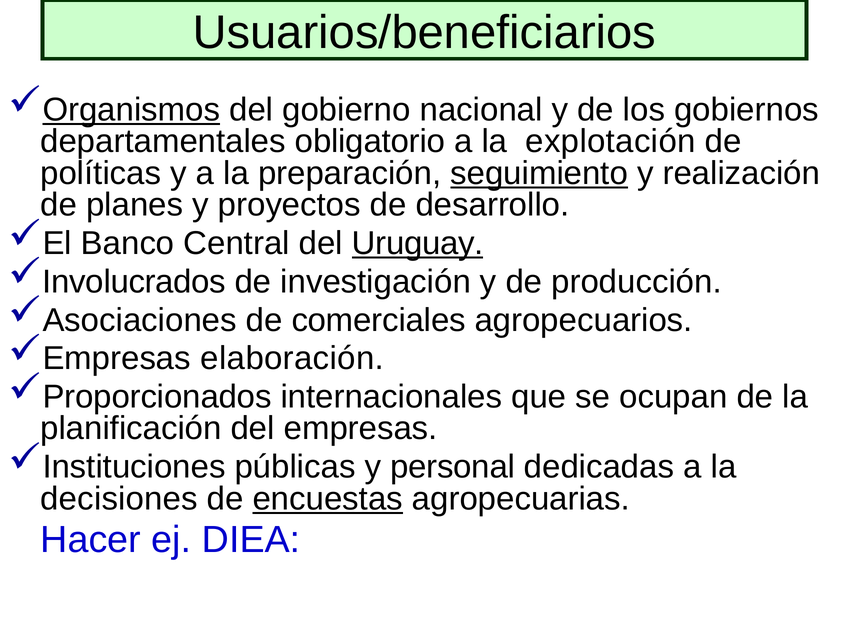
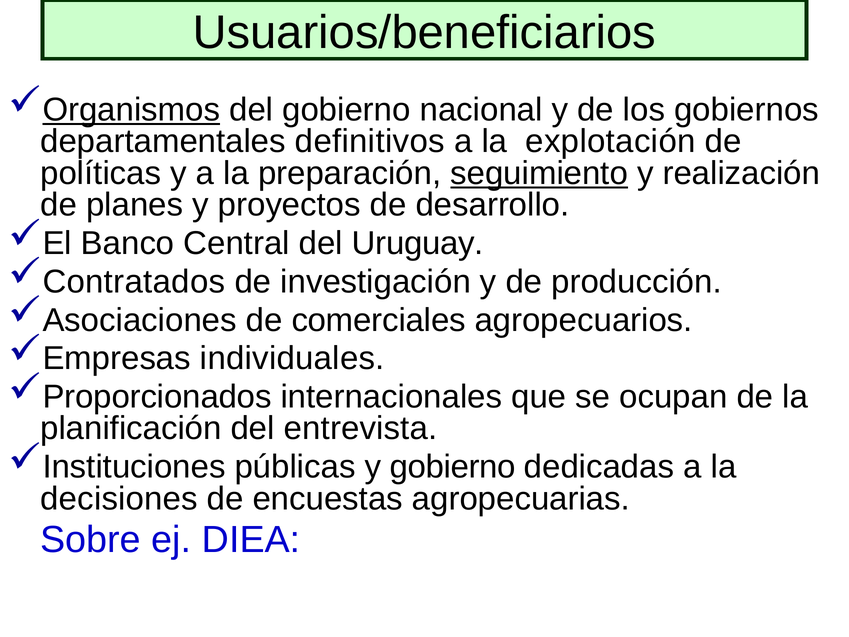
obligatorio: obligatorio -> definitivos (370, 142)
Uruguay underline: present -> none (418, 243)
Involucrados: Involucrados -> Contratados (134, 282)
elaboración: elaboración -> individuales (292, 358)
del empresas: empresas -> entrevista (361, 428)
y personal: personal -> gobierno (453, 467)
encuestas underline: present -> none (328, 498)
Hacer: Hacer -> Sobre (91, 540)
